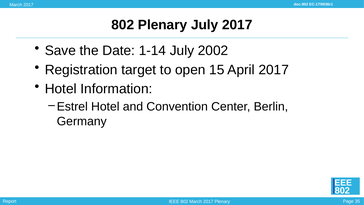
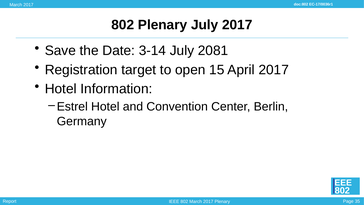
1-14: 1-14 -> 3-14 (152, 51)
2002: 2002 -> 2081 (213, 51)
